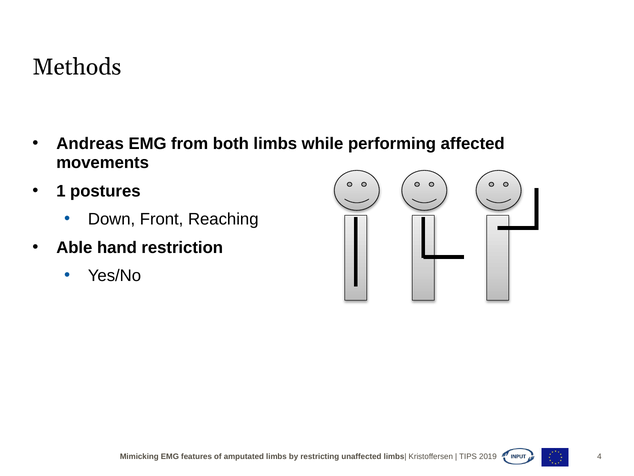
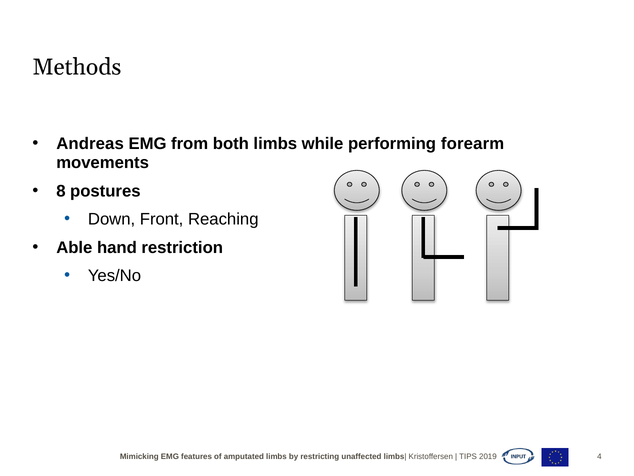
affected: affected -> forearm (473, 143)
1: 1 -> 8 (61, 191)
